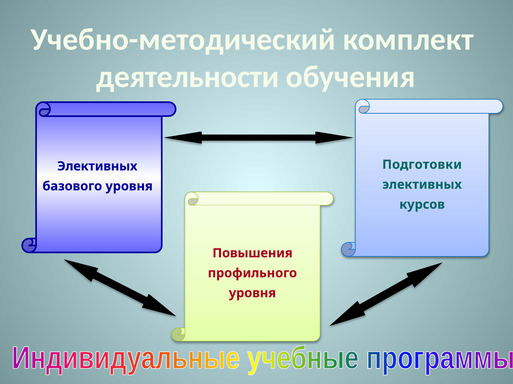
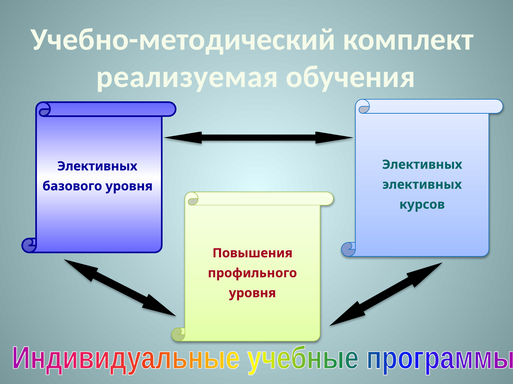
деятельности: деятельности -> реализуемая (187, 77)
Подготовки: Подготовки -> Элективных (422, 165)
